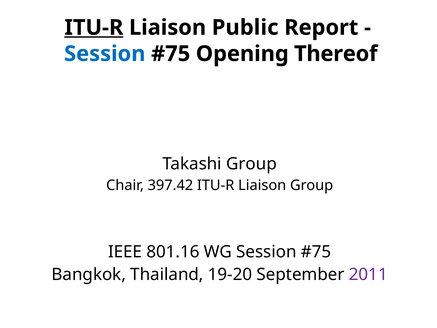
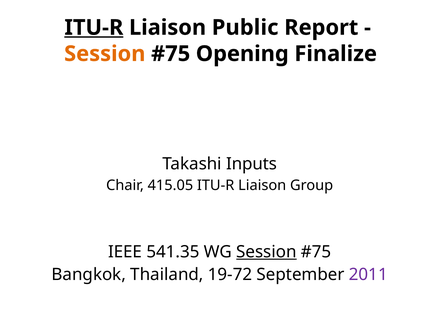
Session colour: blue -> orange (105, 54)
Thereof: Thereof -> Finalize (336, 54)
Takashi Group: Group -> Inputs (252, 164)
397.42: 397.42 -> 415.05 (170, 185)
801.16: 801.16 -> 541.35 (173, 252)
Session underline: none -> present (266, 252)
19-20: 19-20 -> 19-72 (230, 274)
